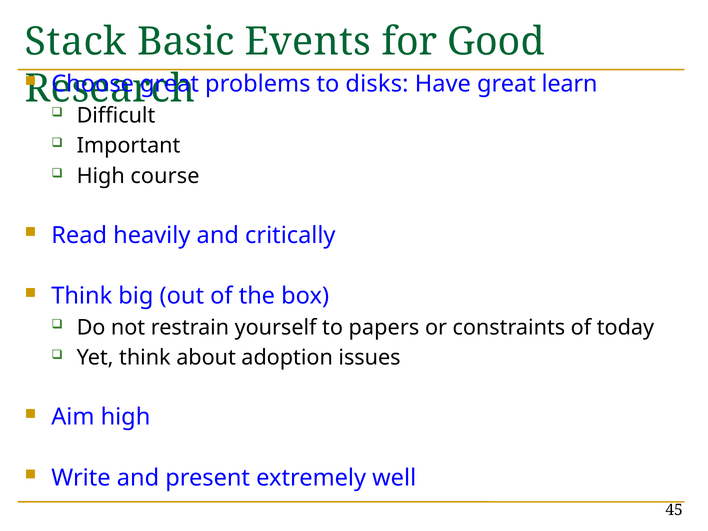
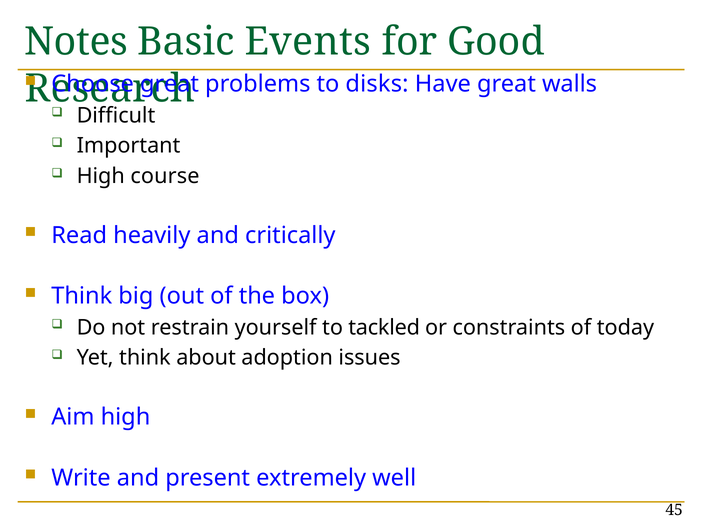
Stack: Stack -> Notes (76, 42)
learn: learn -> walls (569, 84)
papers: papers -> tackled (384, 327)
